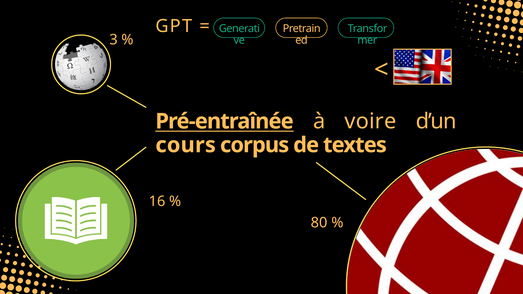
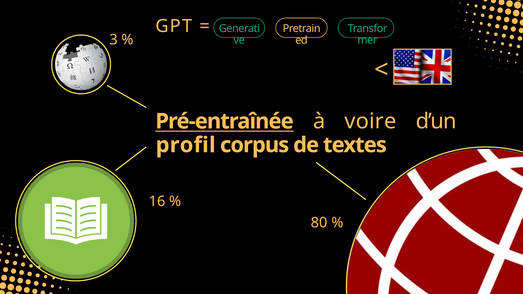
cours: cours -> profil (186, 145)
